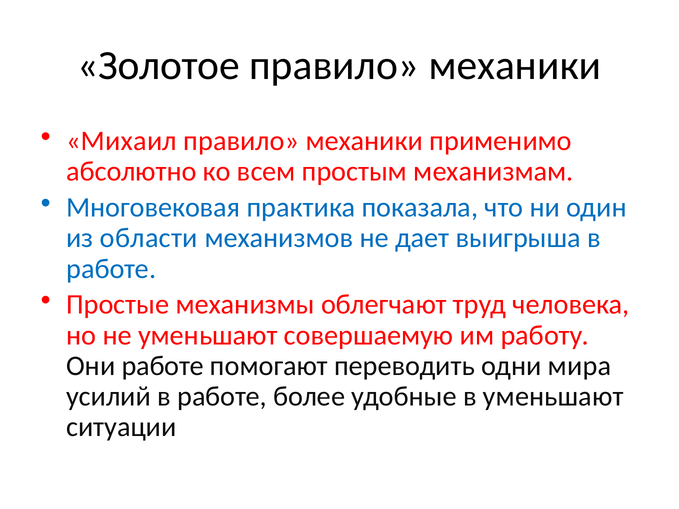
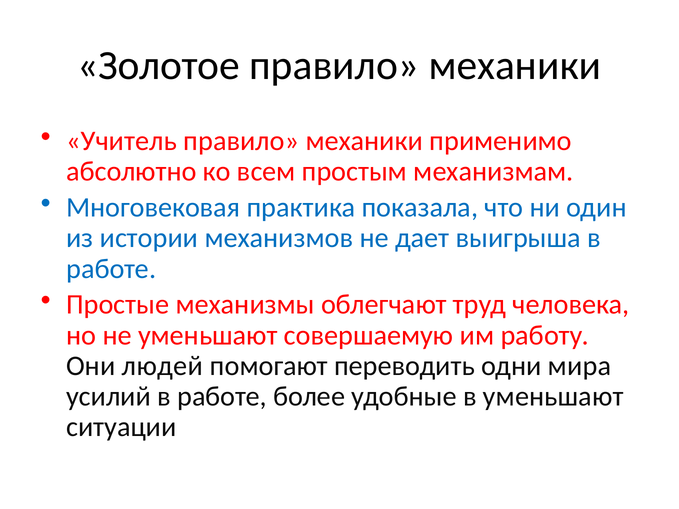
Михаил: Михаил -> Учитель (122, 141)
области: области -> истории (149, 238)
Они работе: работе -> людей (162, 366)
